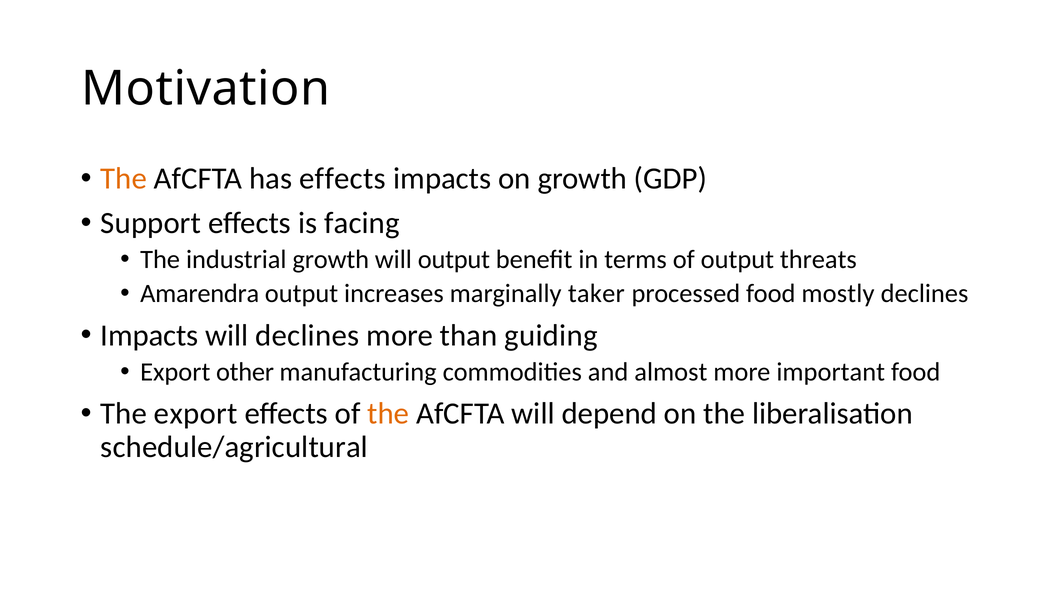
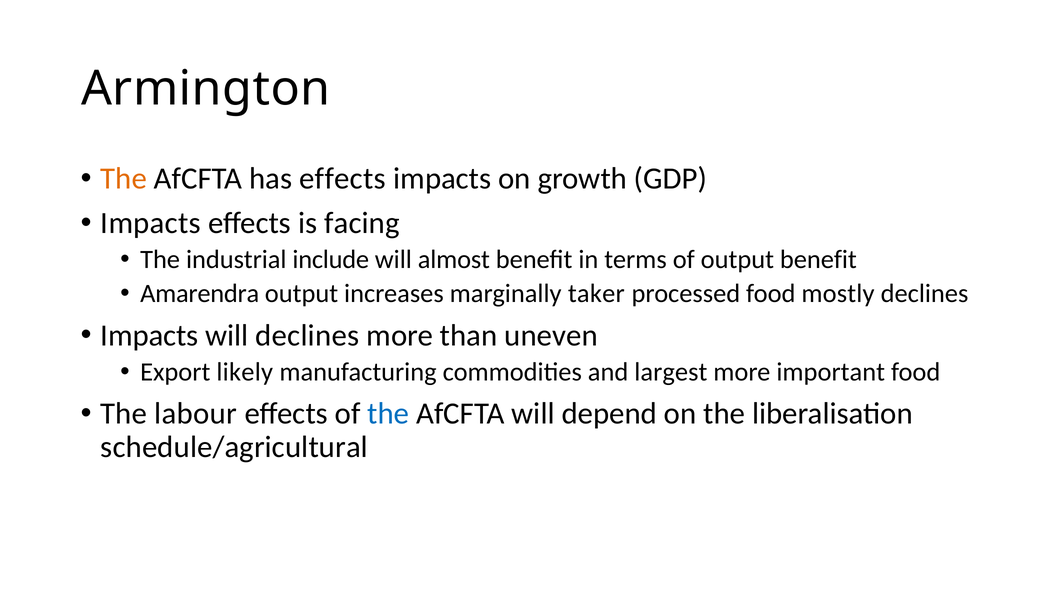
Motivation: Motivation -> Armington (206, 89)
Support: Support -> Impacts (151, 223)
industrial growth: growth -> include (331, 260)
will output: output -> almost (454, 260)
output threats: threats -> benefit (818, 260)
guiding: guiding -> uneven (551, 336)
other: other -> likely (245, 372)
almost: almost -> largest (671, 372)
The export: export -> labour (196, 414)
the colour: orange -> blue (388, 414)
